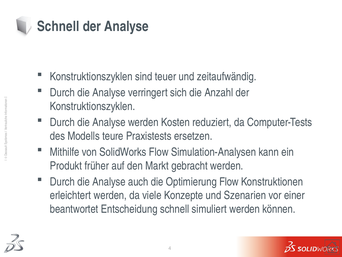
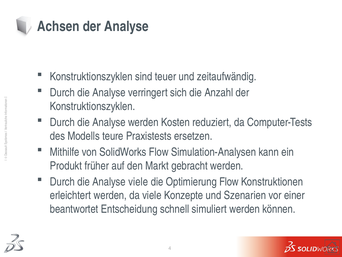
Schnell: Schnell -> Achsen (58, 26)
Analyse auch: auch -> viele (138, 181)
